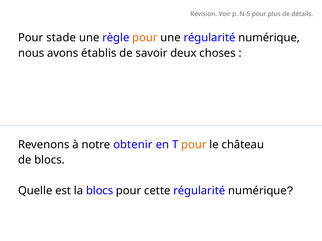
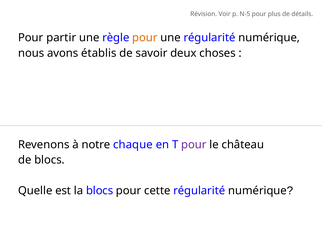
stade: stade -> partir (61, 38)
obtenir: obtenir -> chaque (133, 145)
pour colour: orange -> purple (194, 145)
